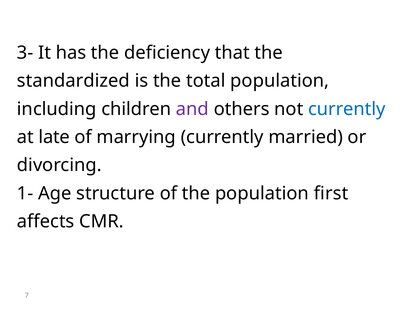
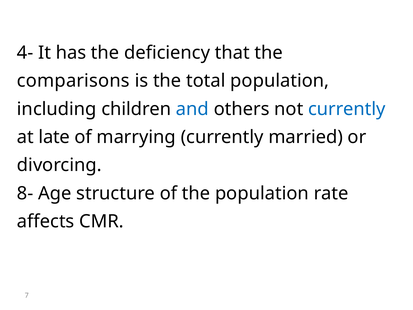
3-: 3- -> 4- (25, 53)
standardized: standardized -> comparisons (73, 81)
and colour: purple -> blue (192, 109)
1-: 1- -> 8- (25, 193)
first: first -> rate (331, 193)
